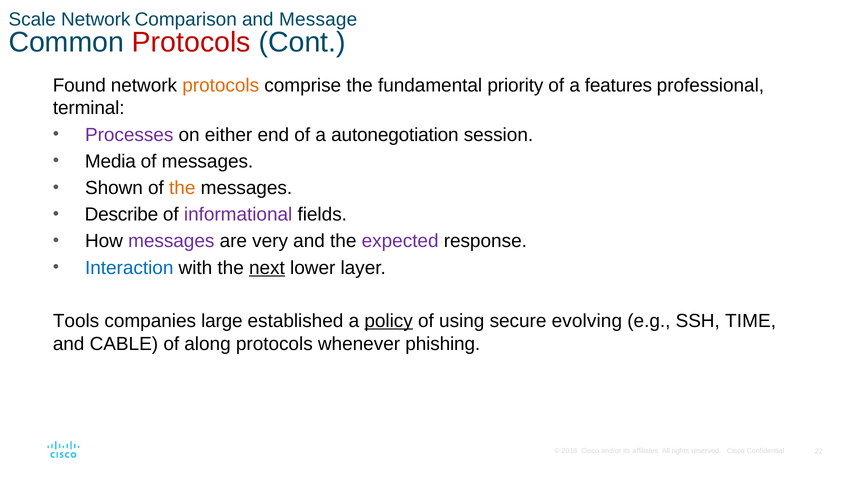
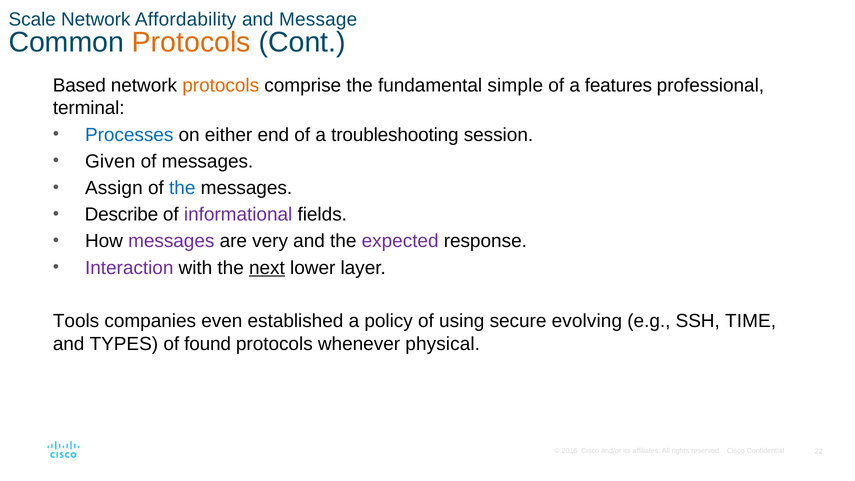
Comparison: Comparison -> Affordability (186, 20)
Protocols colour: red -> orange (191, 42)
Found: Found -> Based (79, 85)
priority: priority -> simple (515, 85)
Processes colour: purple -> blue (129, 135)
autonegotiation: autonegotiation -> troubleshooting (395, 135)
Media: Media -> Given (110, 161)
Shown: Shown -> Assign (114, 188)
the colour: orange -> blue (182, 188)
Interaction colour: blue -> purple (129, 268)
large: large -> even (222, 321)
policy underline: present -> none (389, 321)
CABLE: CABLE -> TYPES (124, 344)
along: along -> found (208, 344)
phishing: phishing -> physical (443, 344)
